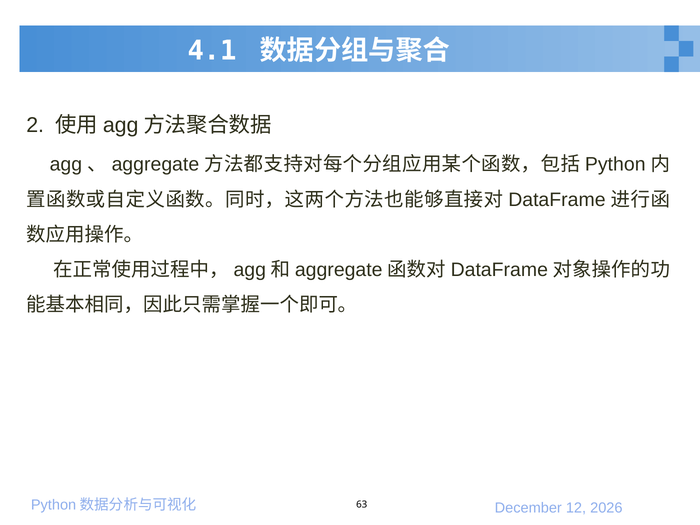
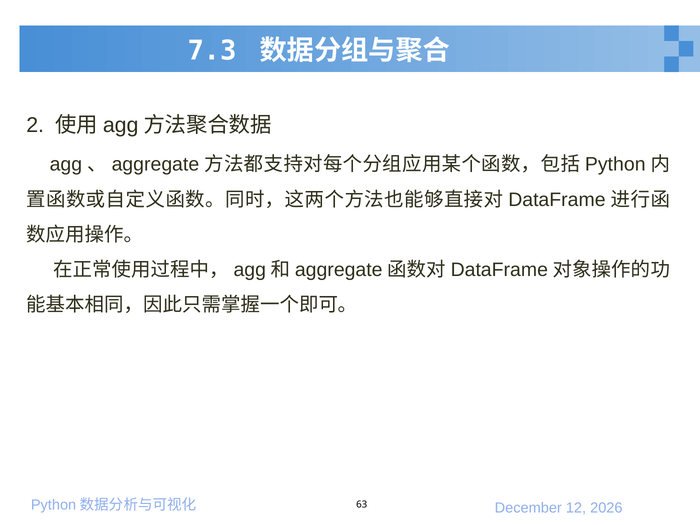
4.1: 4.1 -> 7.3 (212, 51)
